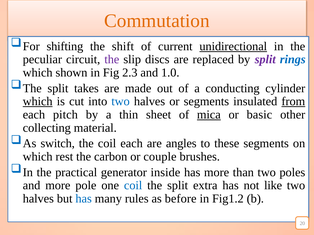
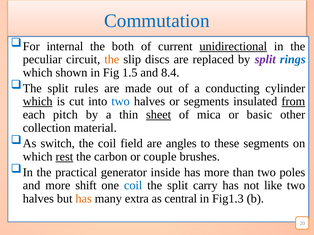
Commutation colour: orange -> blue (157, 21)
shifting: shifting -> internal (65, 46)
shift: shift -> both (123, 46)
the colour: purple -> orange (112, 60)
2.3: 2.3 -> 1.5 (130, 73)
1.0: 1.0 -> 8.4 (170, 73)
takes: takes -> rules (86, 88)
sheet underline: none -> present (159, 115)
mica underline: present -> none (209, 115)
collecting: collecting -> collection (47, 128)
coil each: each -> field (132, 144)
rest underline: none -> present (64, 157)
pole: pole -> shift (86, 186)
extra: extra -> carry (205, 186)
has colour: blue -> orange (84, 199)
rules: rules -> extra (137, 199)
before: before -> central (181, 199)
Fig1.2: Fig1.2 -> Fig1.3 (228, 199)
